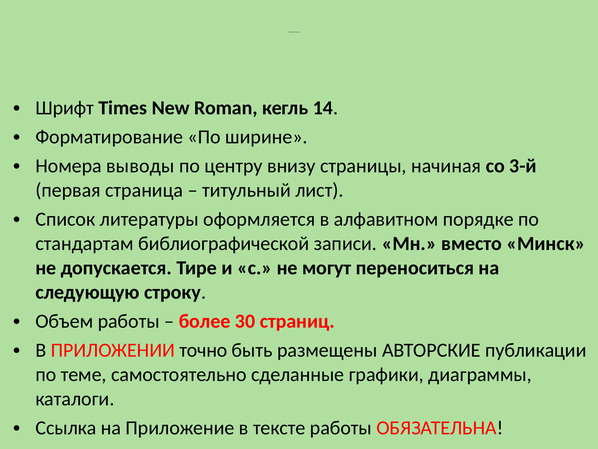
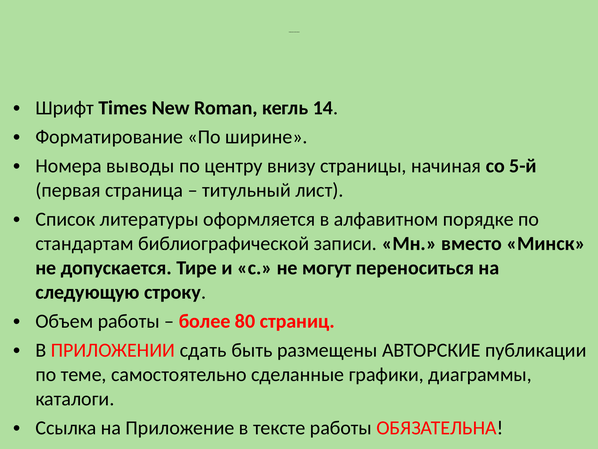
3-й: 3-й -> 5-й (523, 166)
30: 30 -> 80 (245, 321)
точно: точно -> сдать (203, 350)
